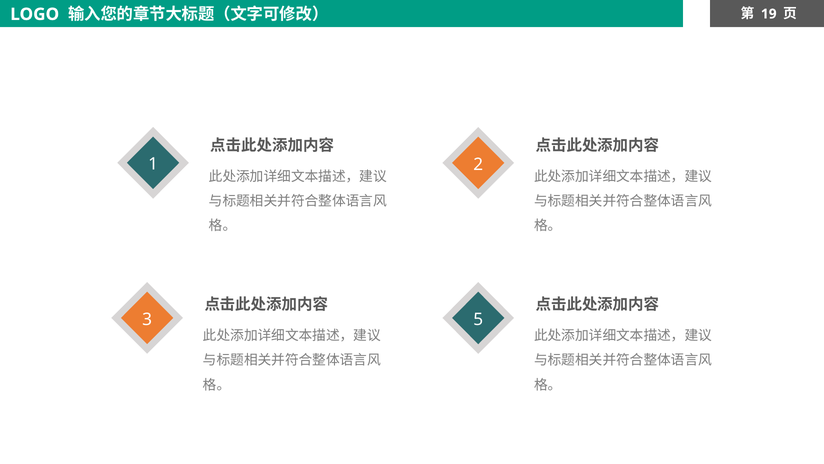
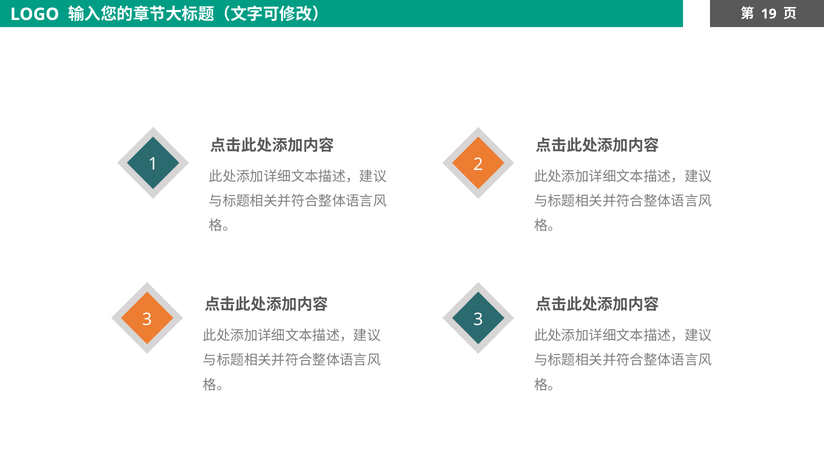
3 5: 5 -> 3 (478, 319)
